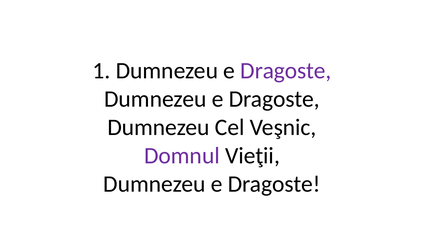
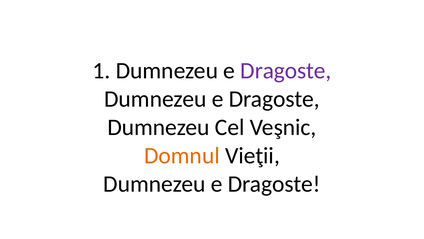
Domnul colour: purple -> orange (182, 156)
